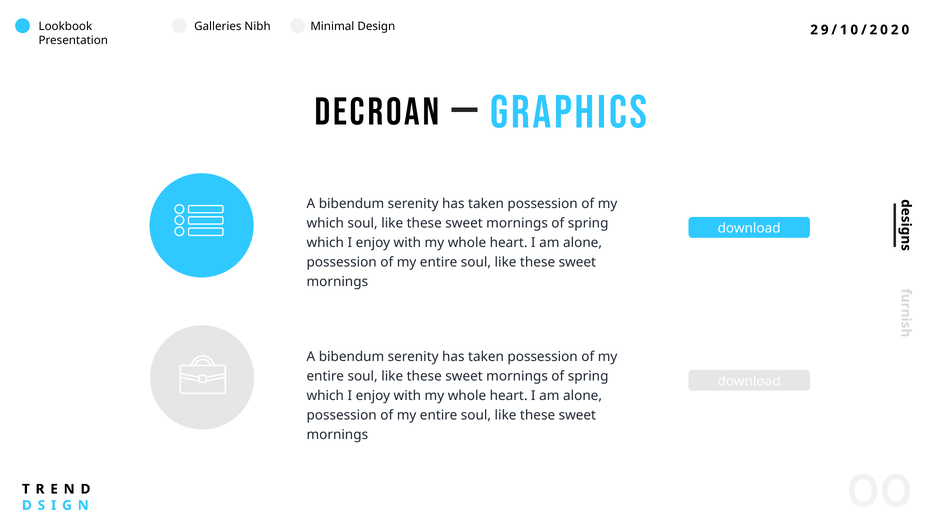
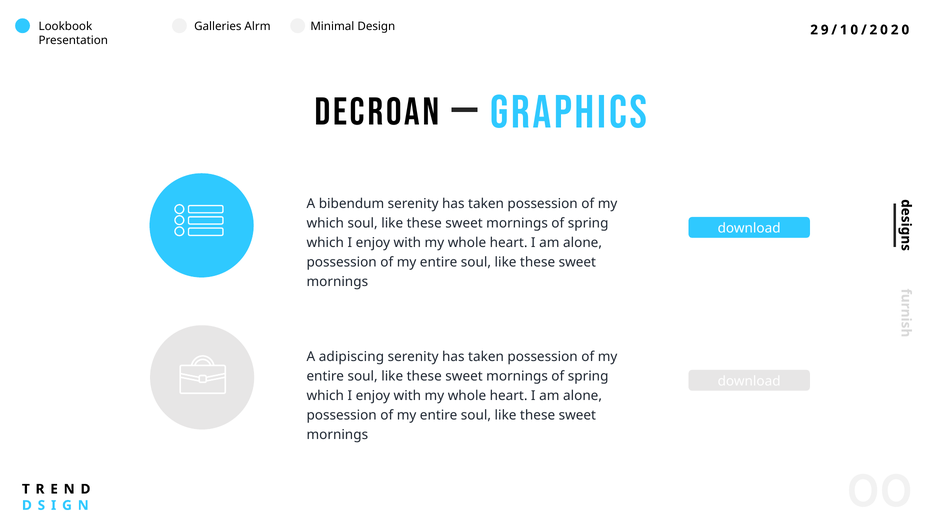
Nibh: Nibh -> Alrm (258, 26)
bibendum: bibendum -> adipiscing (351, 356)
